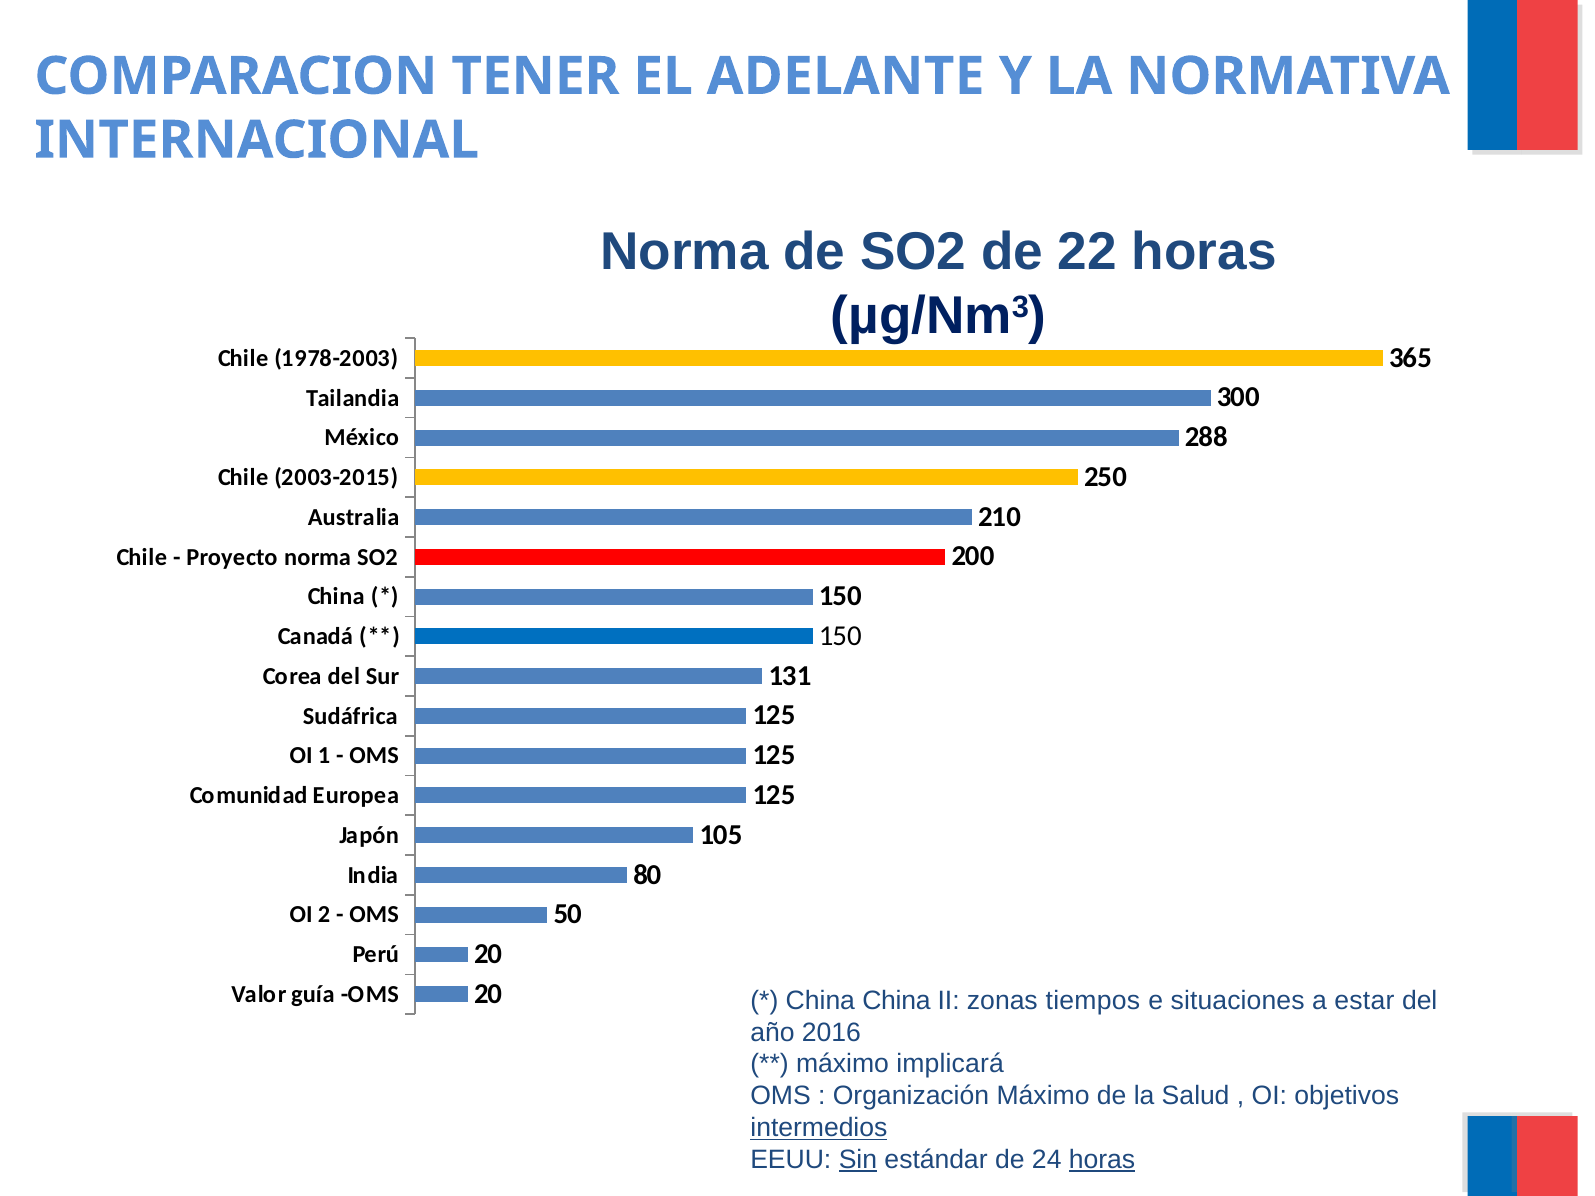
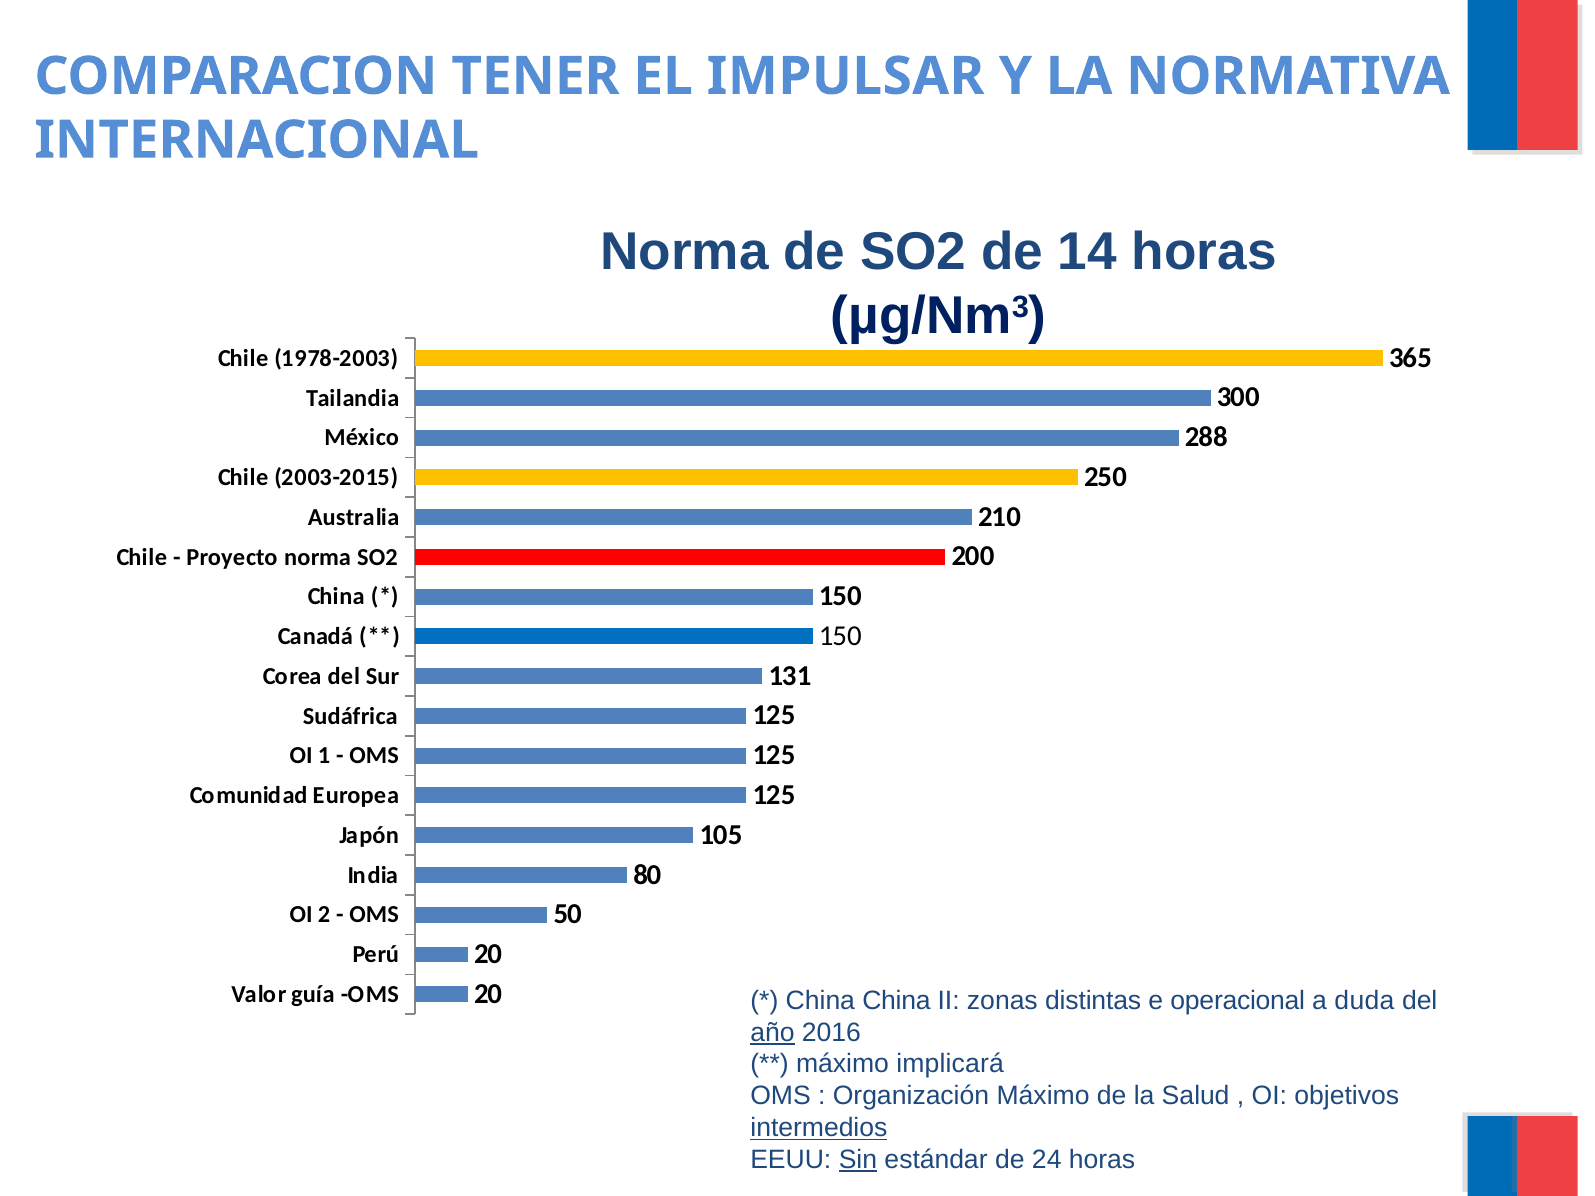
ADELANTE: ADELANTE -> IMPULSAR (846, 76)
22: 22 -> 14 (1088, 252)
tiempos: tiempos -> distintas (1093, 1001)
situaciones: situaciones -> operacional (1238, 1001)
estar: estar -> duda (1364, 1001)
año underline: none -> present (773, 1033)
horas underline: present -> none (1102, 1160)
